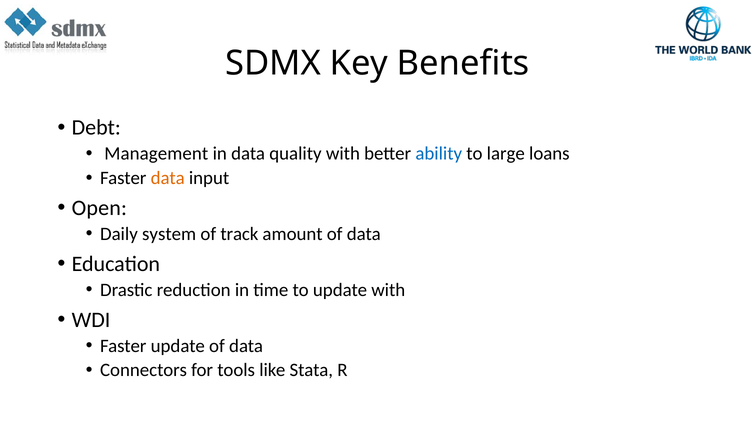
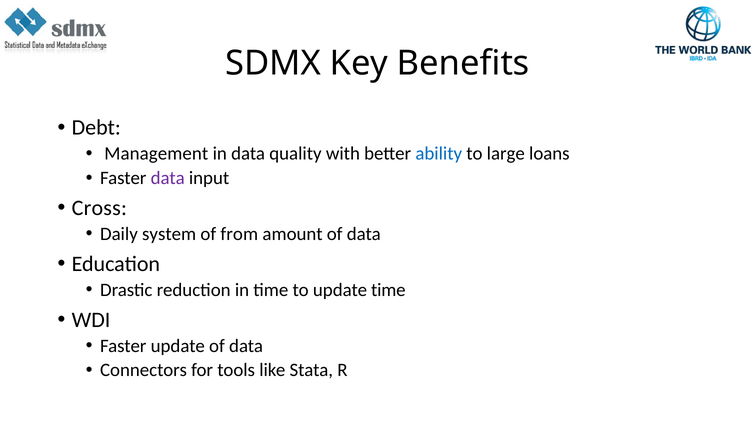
data colour: orange -> purple (168, 178)
Open: Open -> Cross (99, 208)
track: track -> from (239, 234)
update with: with -> time (388, 290)
